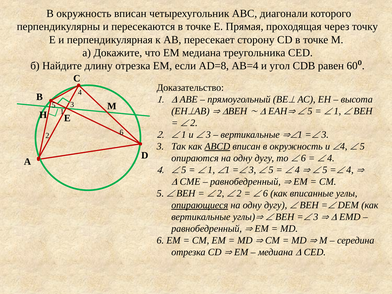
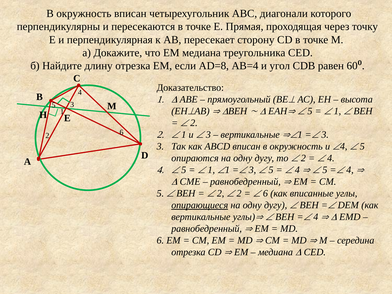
ABCD underline: present -> none (217, 146)
6: 6 -> 2 (303, 158)
3: 3 -> 4 (316, 217)
